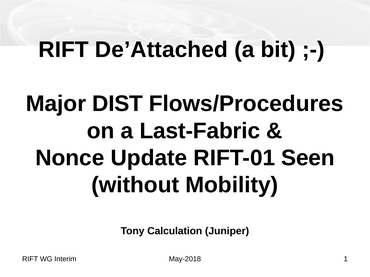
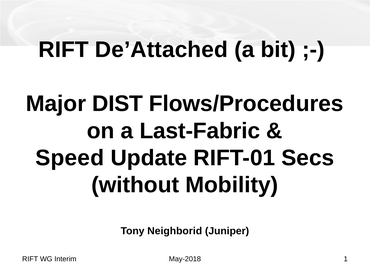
Nonce: Nonce -> Speed (70, 158)
Seen: Seen -> Secs (308, 158)
Calculation: Calculation -> Neighborid (175, 231)
